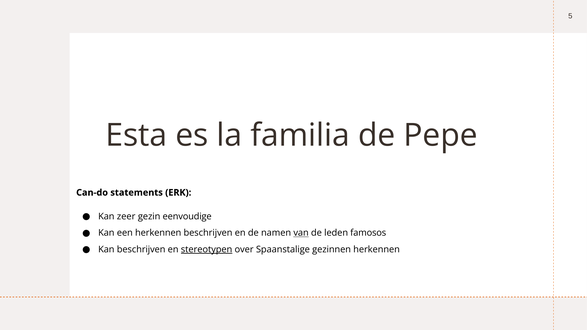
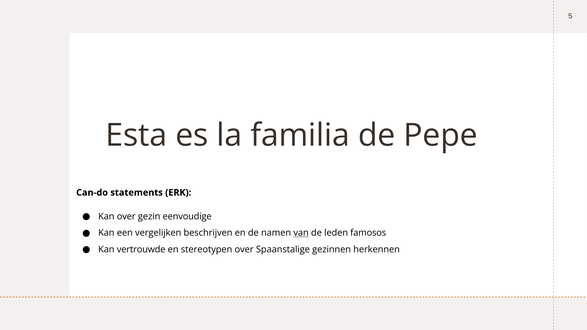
Kan zeer: zeer -> over (126, 217)
een herkennen: herkennen -> vergelijken (158, 233)
Kan beschrijven: beschrijven -> vertrouwde (141, 250)
stereotypen underline: present -> none (207, 250)
